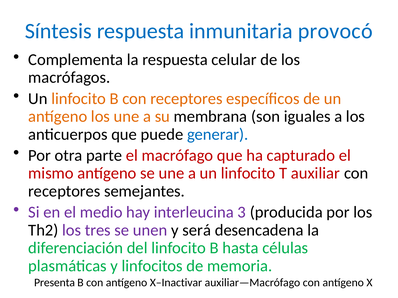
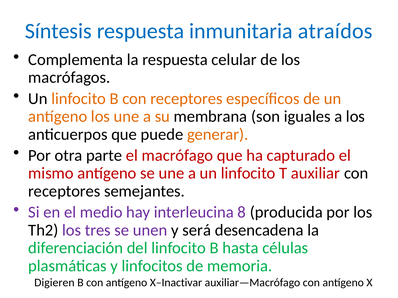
provocó: provocó -> atraídos (335, 31)
generar colour: blue -> orange (218, 135)
3: 3 -> 8 (242, 213)
Presenta: Presenta -> Digieren (54, 283)
